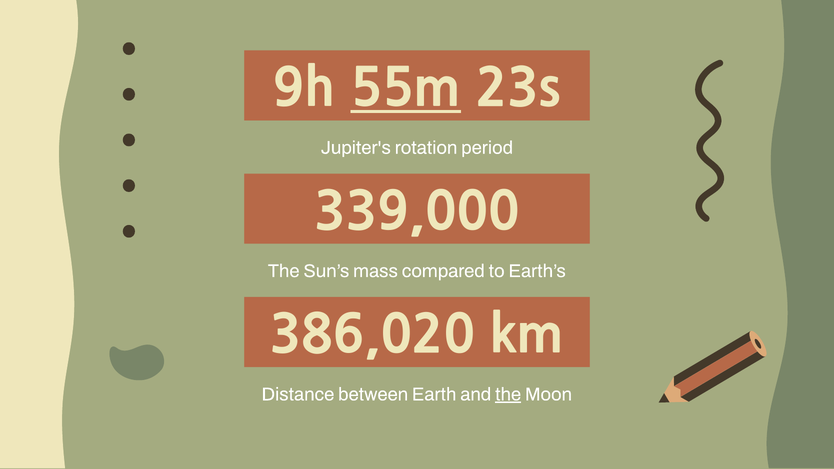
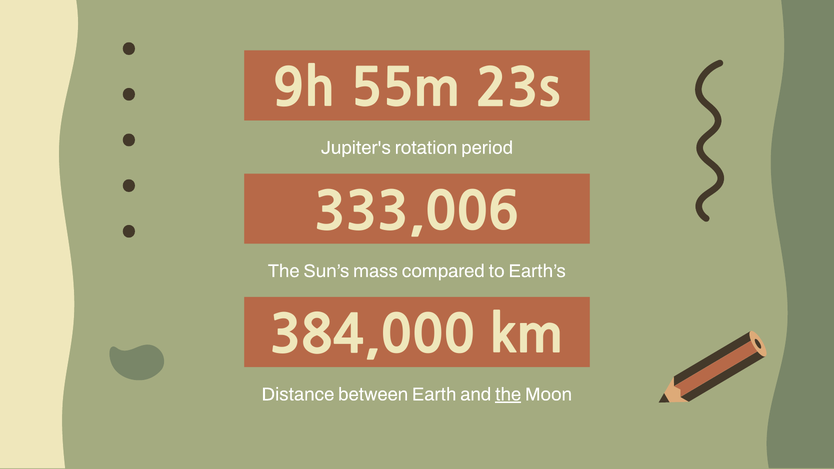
55m underline: present -> none (406, 89)
339,000: 339,000 -> 333,006 (417, 212)
386,020: 386,020 -> 384,000 (372, 336)
